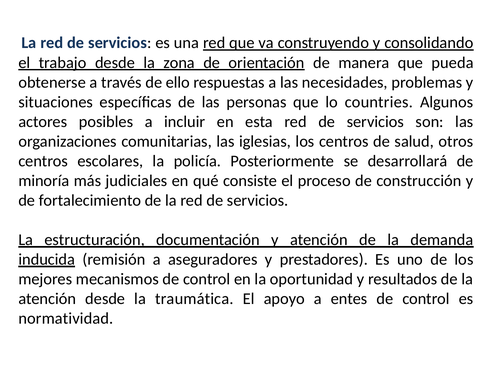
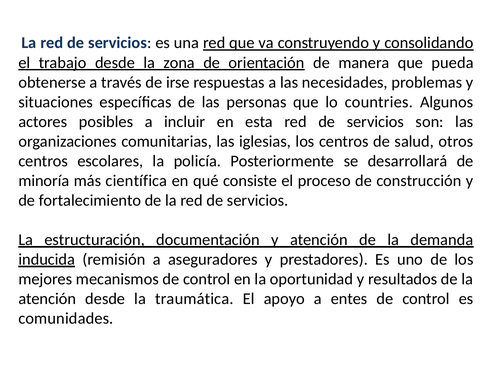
ello: ello -> irse (178, 82)
judiciales: judiciales -> científica (136, 181)
normatividad: normatividad -> comunidades (66, 318)
